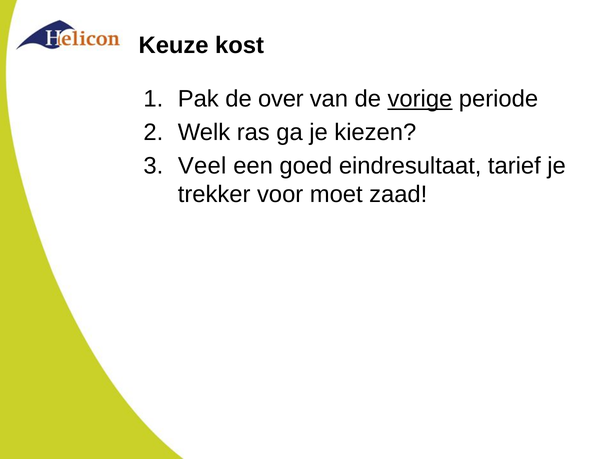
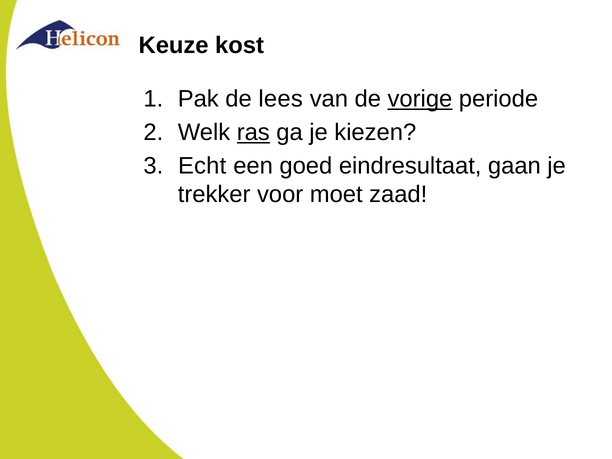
over: over -> lees (281, 99)
ras underline: none -> present (253, 132)
Veel: Veel -> Echt (202, 166)
tarief: tarief -> gaan (514, 166)
